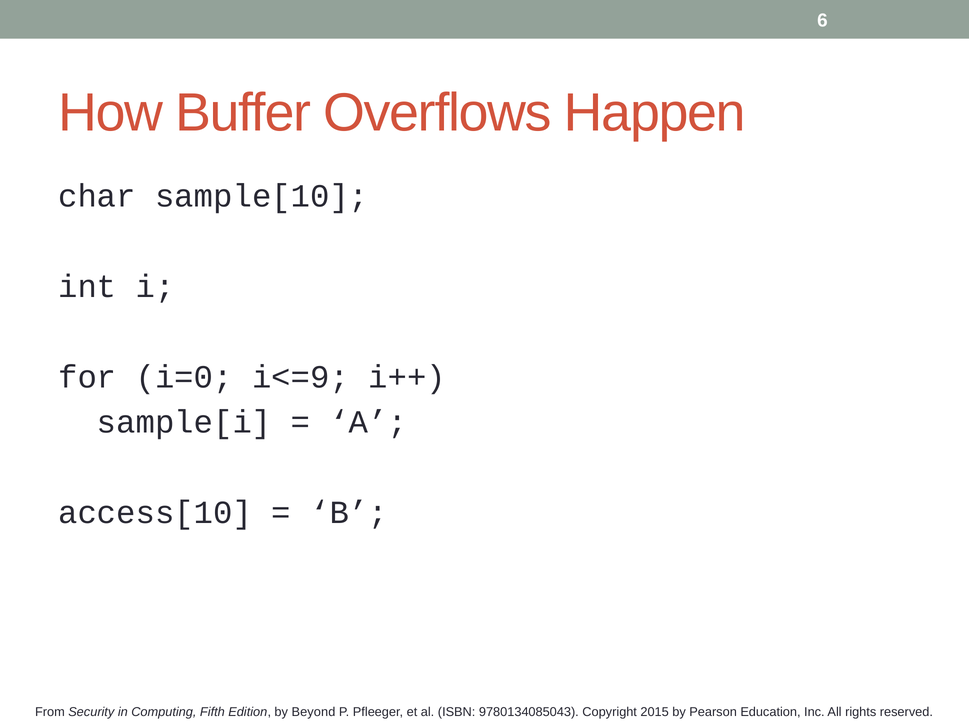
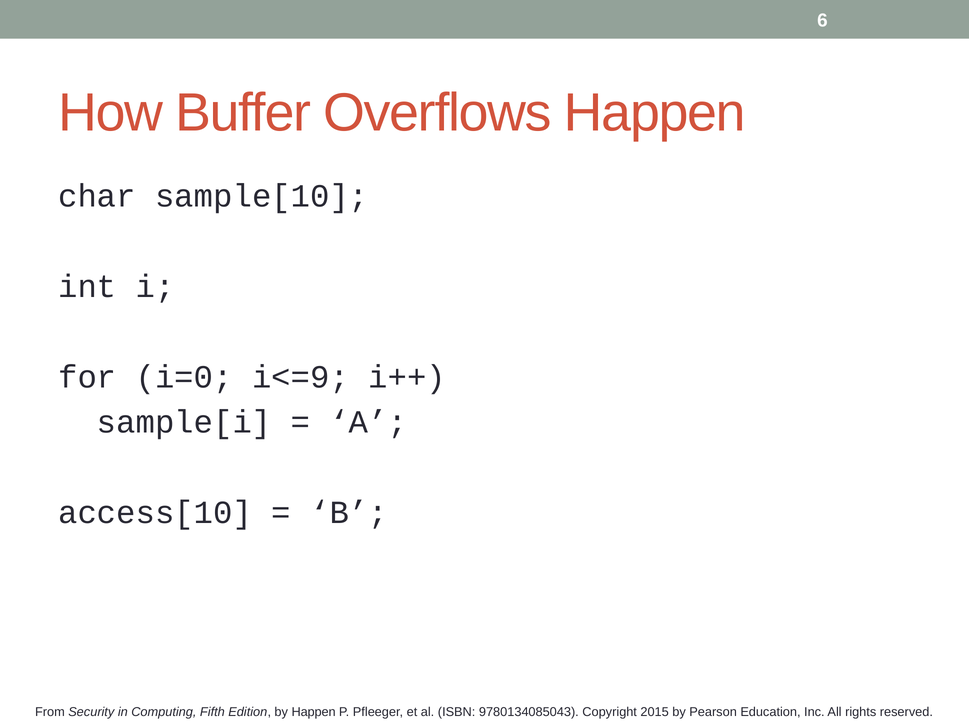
by Beyond: Beyond -> Happen (314, 712)
